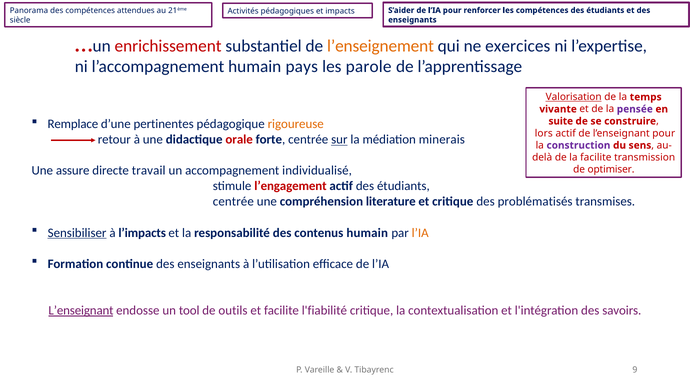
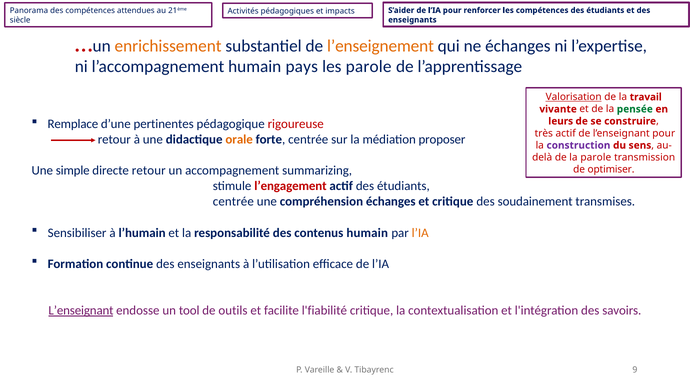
enrichissement colour: red -> orange (168, 46)
ne exercices: exercices -> échanges (518, 46)
temps: temps -> travail (646, 97)
pensée colour: purple -> green (635, 109)
rigoureuse colour: orange -> red (296, 124)
suite: suite -> leurs (561, 121)
lors: lors -> très (544, 133)
orale colour: red -> orange (239, 140)
sur underline: present -> none (339, 140)
minerais: minerais -> proposer (442, 140)
la facilite: facilite -> parole (596, 157)
assure: assure -> simple (73, 171)
directe travail: travail -> retour (149, 171)
individualisé: individualisé -> summarizing (317, 171)
compréhension literature: literature -> échanges (391, 202)
problématisés: problématisés -> soudainement (535, 202)
Sensibiliser underline: present -> none (77, 233)
l’impacts: l’impacts -> l’humain (142, 233)
